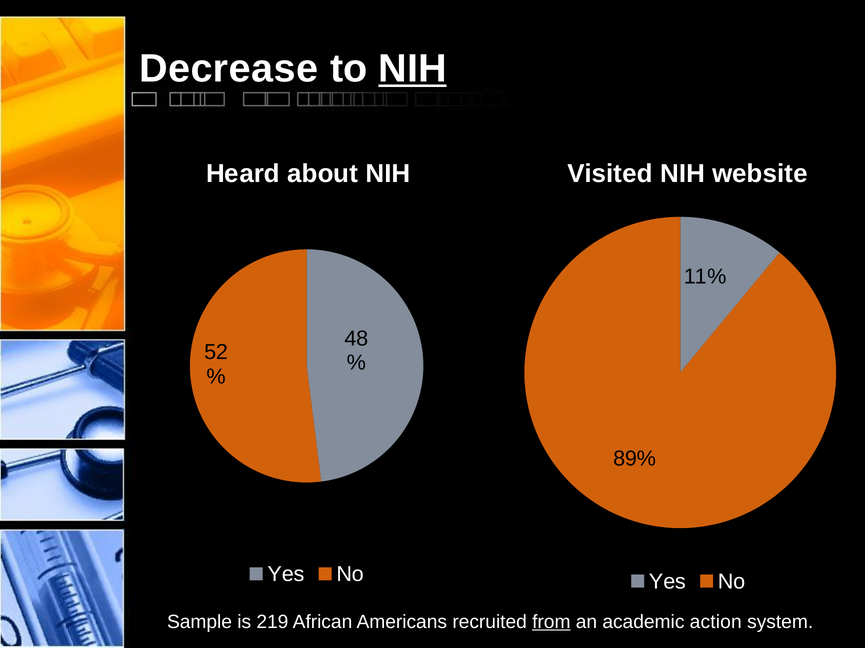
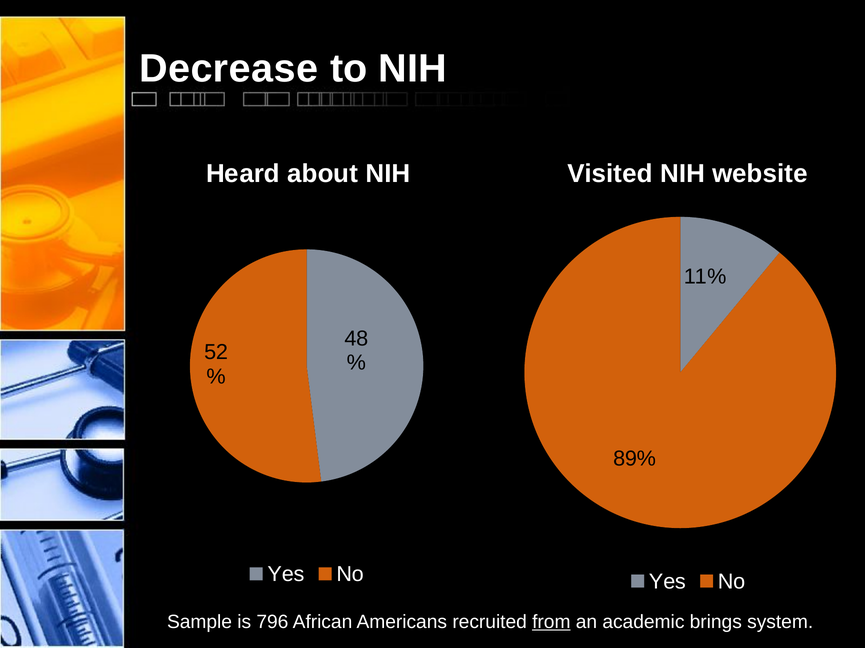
NIH underline: present -> none (413, 69)
219: 219 -> 796 (272, 623)
action: action -> brings (716, 623)
